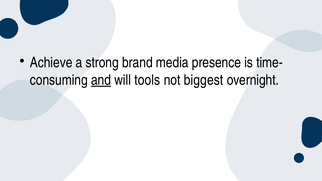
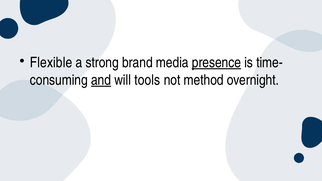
Achieve: Achieve -> Flexible (51, 63)
presence underline: none -> present (216, 63)
biggest: biggest -> method (204, 80)
